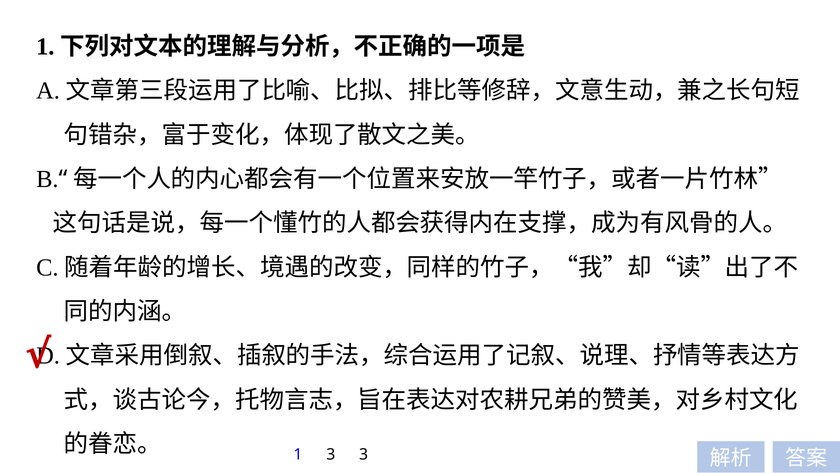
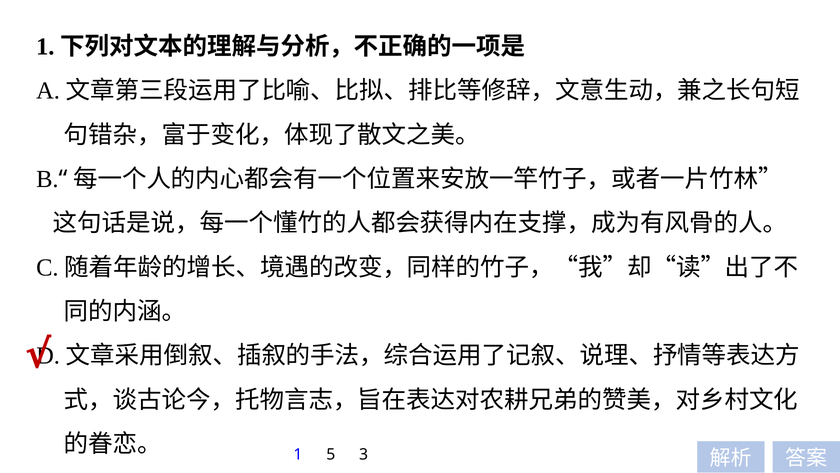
1 3: 3 -> 5 (331, 454)
